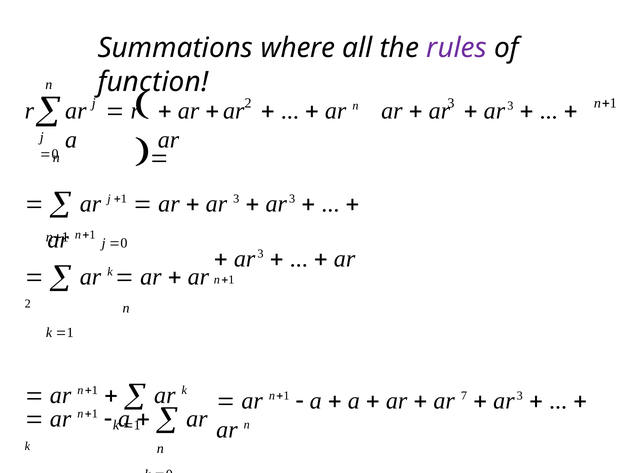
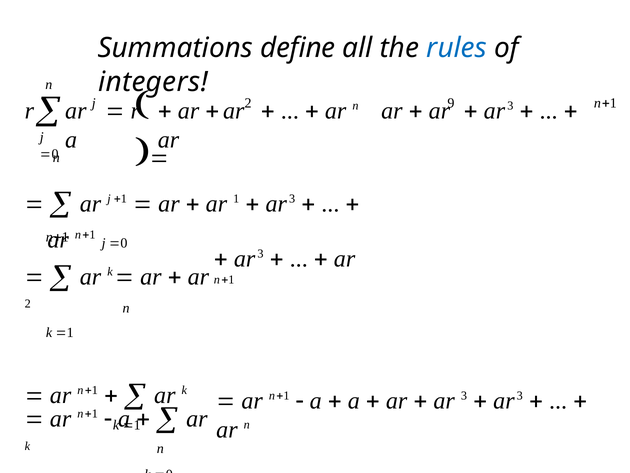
where: where -> define (298, 48)
rules colour: purple -> blue (457, 48)
function: function -> integers (153, 82)
2 3: 3 -> 9 (451, 103)
ar 3: 3 -> 1 (236, 198)
7: 7 -> 3 (464, 395)
